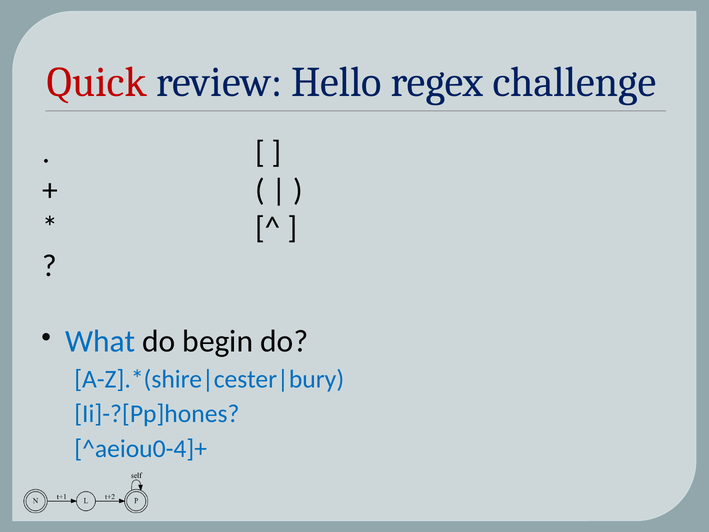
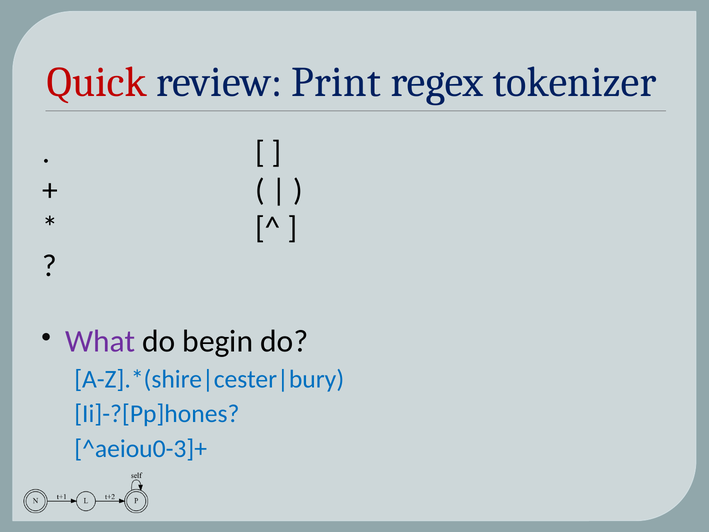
Hello: Hello -> Print (336, 82)
challenge: challenge -> tokenizer (574, 82)
What colour: blue -> purple (100, 341)
^aeiou0-4]+: ^aeiou0-4]+ -> ^aeiou0-3]+ (141, 448)
